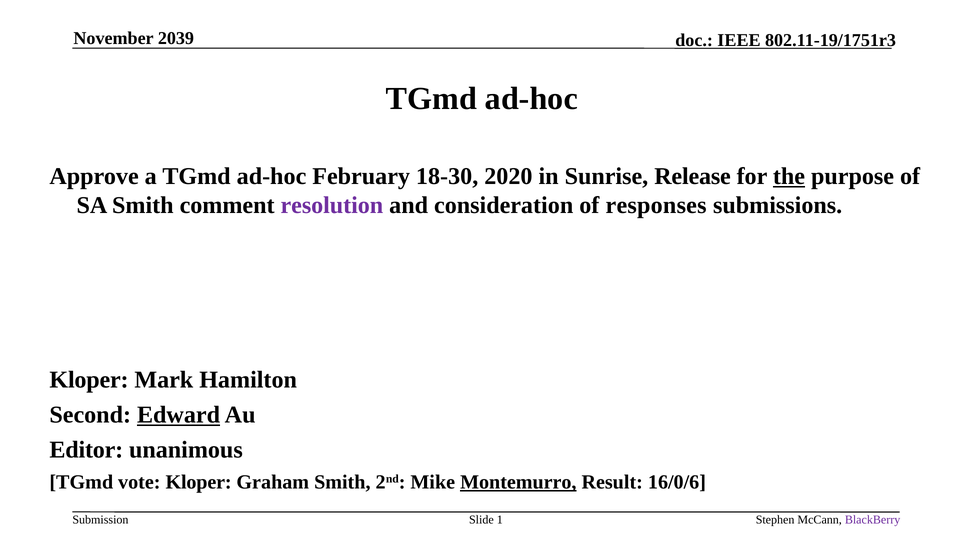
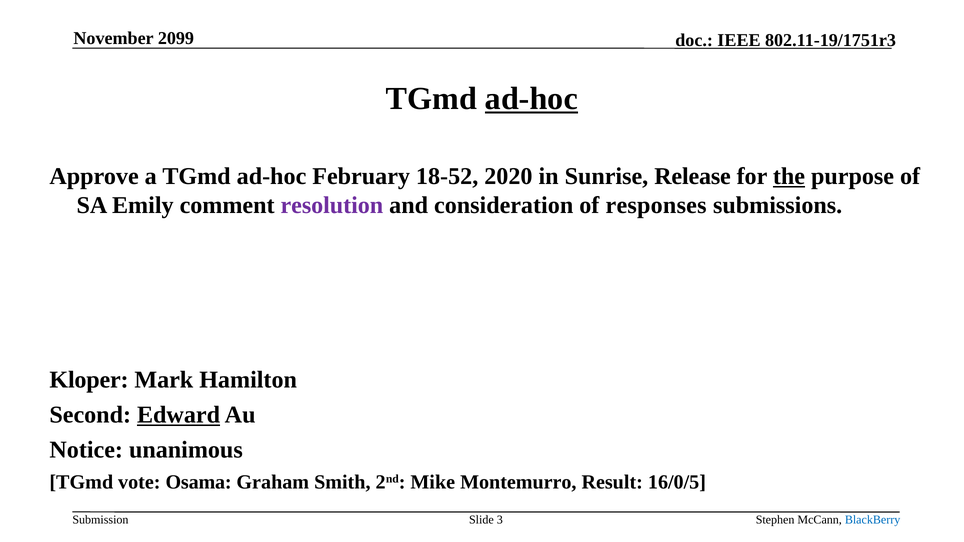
2039: 2039 -> 2099 (176, 38)
ad-hoc underline: none -> present (531, 99)
18-30: 18-30 -> 18-52 (447, 176)
SA Smith: Smith -> Emily (143, 205)
Editor: Editor -> Notice (86, 450)
vote Kloper: Kloper -> Osama (199, 482)
Montemurro underline: present -> none (518, 482)
16/0/6: 16/0/6 -> 16/0/5 (677, 482)
1: 1 -> 3 (500, 520)
BlackBerry colour: purple -> blue (873, 520)
